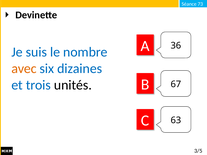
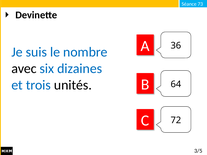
avec colour: orange -> black (24, 69)
67: 67 -> 64 (176, 84)
63: 63 -> 72 (176, 120)
